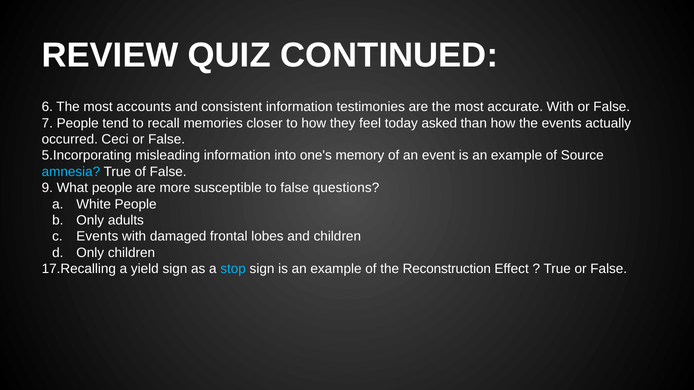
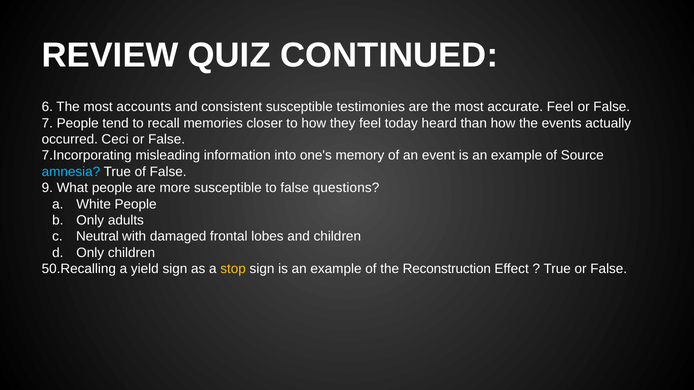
consistent information: information -> susceptible (299, 107)
accurate With: With -> Feel (560, 107)
asked: asked -> heard (439, 123)
5.Incorporating: 5.Incorporating -> 7.Incorporating (87, 156)
Events: Events -> Neutral (97, 237)
17.Recalling: 17.Recalling -> 50.Recalling (79, 269)
stop colour: light blue -> yellow (233, 269)
